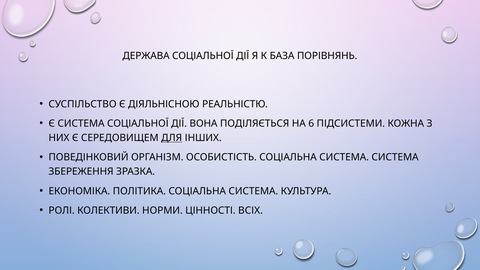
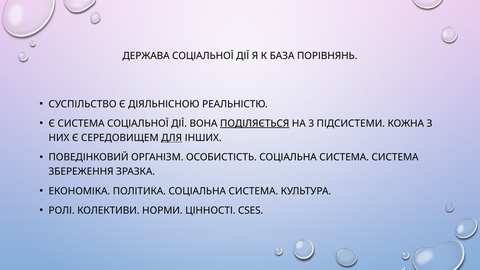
ПОДІЛЯЄТЬСЯ underline: none -> present (255, 123)
6: 6 -> 3 (311, 123)
ВСІХ: ВСІХ -> CSES (251, 210)
